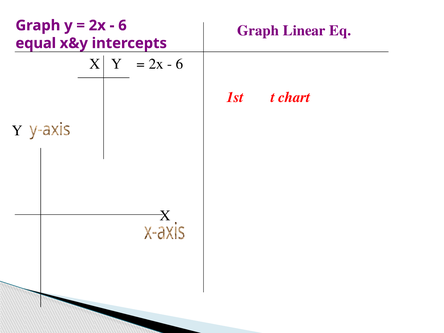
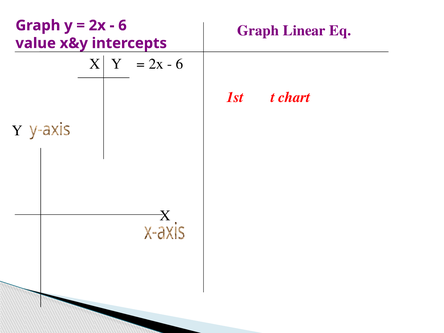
equal: equal -> value (36, 43)
